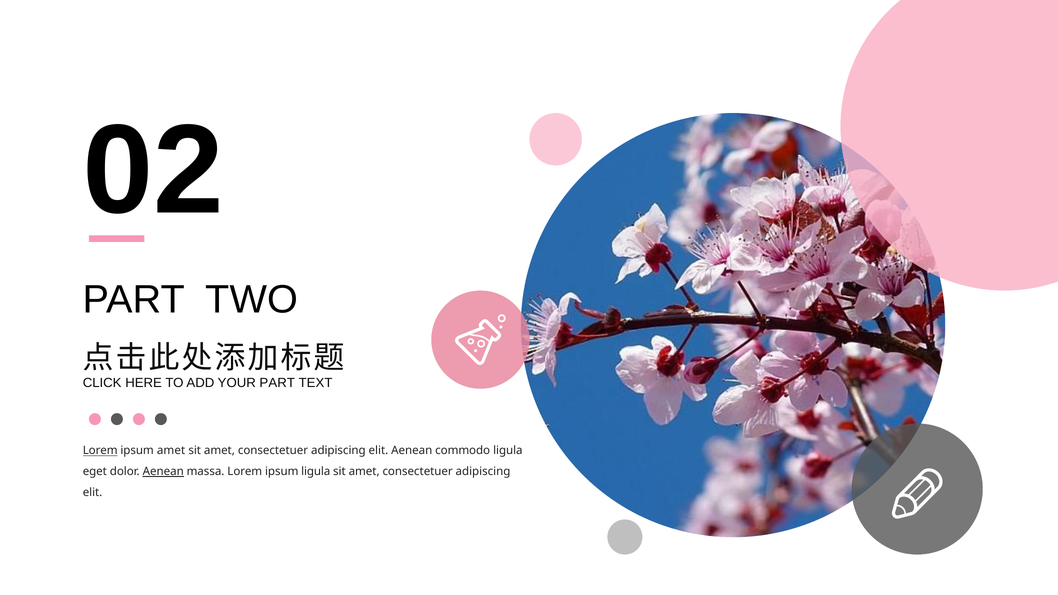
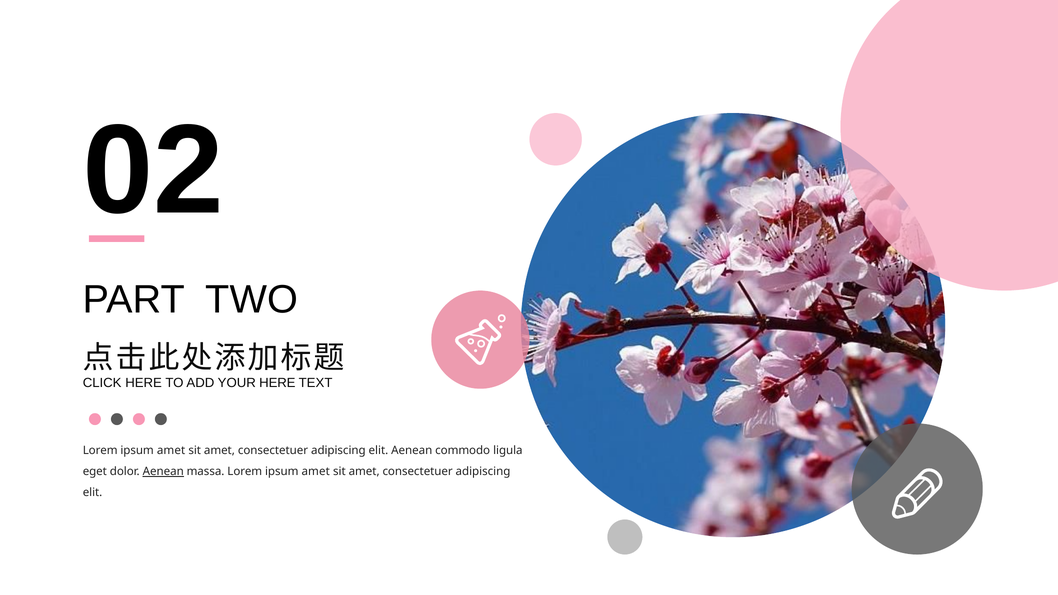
YOUR PART: PART -> HERE (277, 383)
Lorem underline: present -> none (100, 451)
massa Lorem ipsum ligula: ligula -> amet (316, 472)
